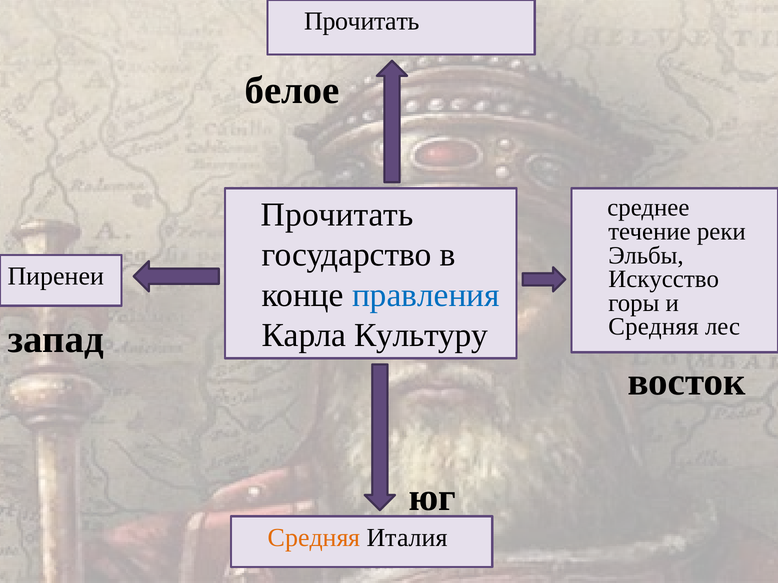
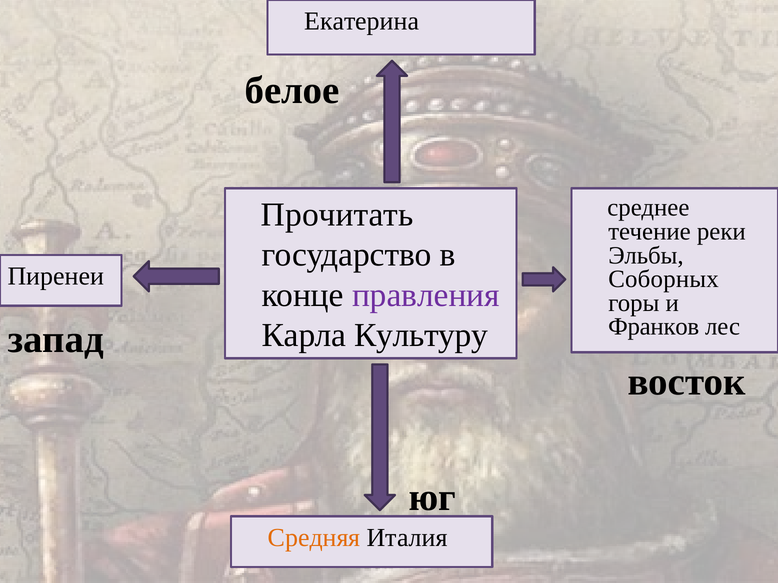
Прочитать: Прочитать -> Екатерина (362, 21)
Искусство: Искусство -> Соборных (664, 279)
правления colour: blue -> purple (426, 295)
Средняя: Средняя -> Франков (654, 327)
